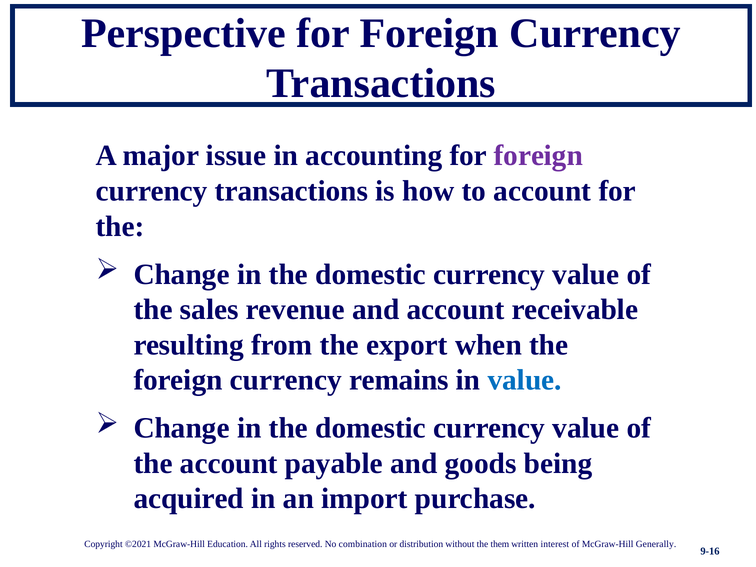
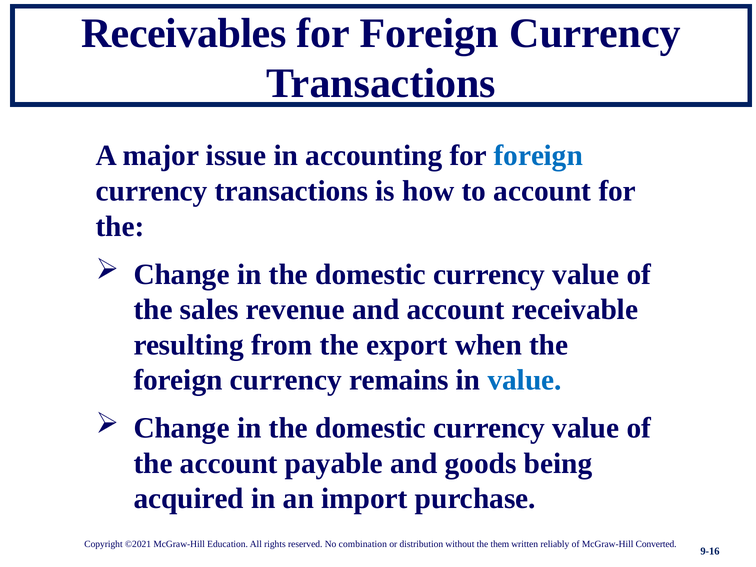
Perspective: Perspective -> Receivables (184, 33)
foreign colour: purple -> blue (538, 156)
interest: interest -> reliably (555, 544)
Generally: Generally -> Converted (656, 544)
